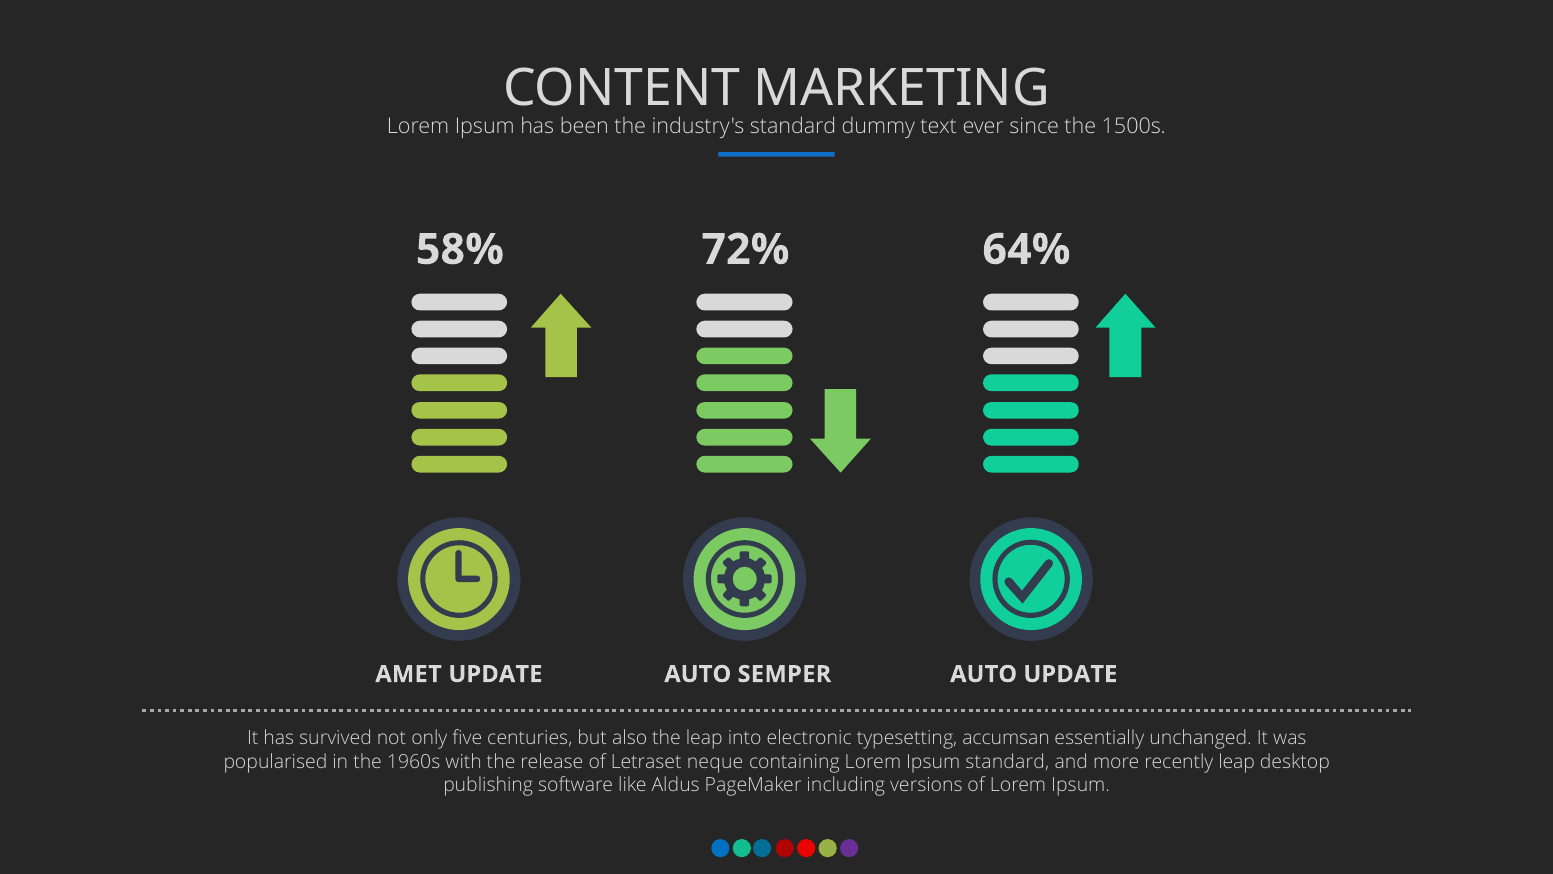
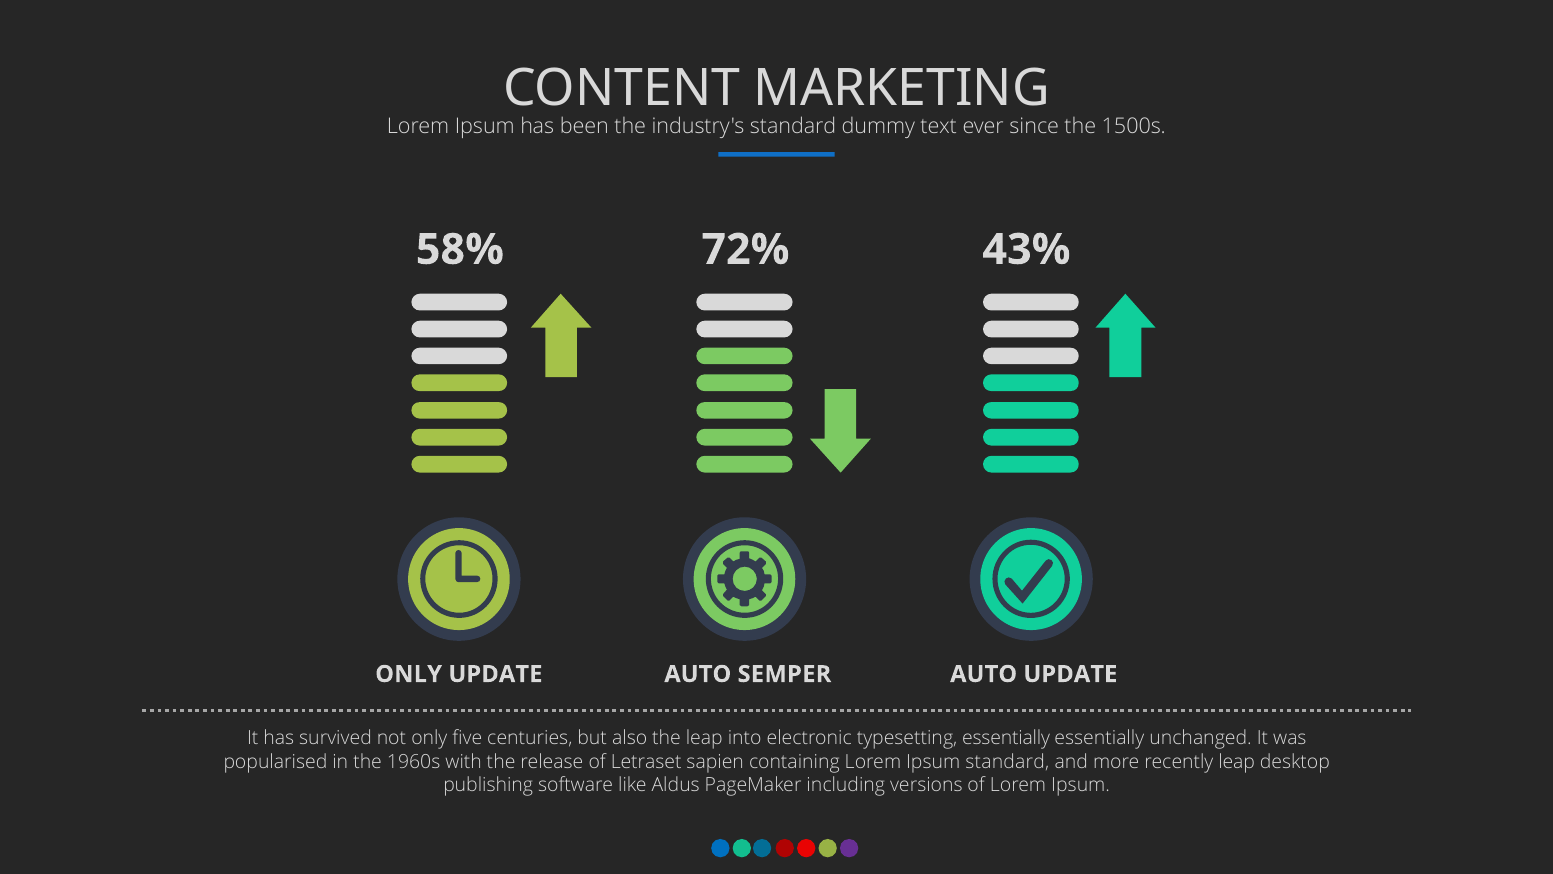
64%: 64% -> 43% (1026, 250)
AMET: AMET -> ONLY (409, 674)
typesetting accumsan: accumsan -> essentially (1006, 738)
neque: neque -> sapien (715, 761)
